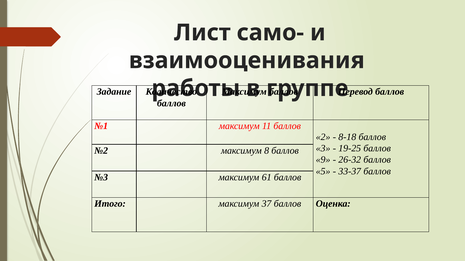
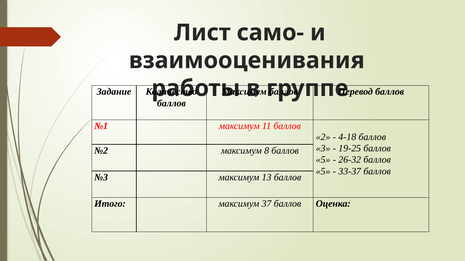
8-18: 8-18 -> 4-18 (347, 137)
9: 9 -> 5 (323, 160)
61: 61 -> 13 (267, 178)
